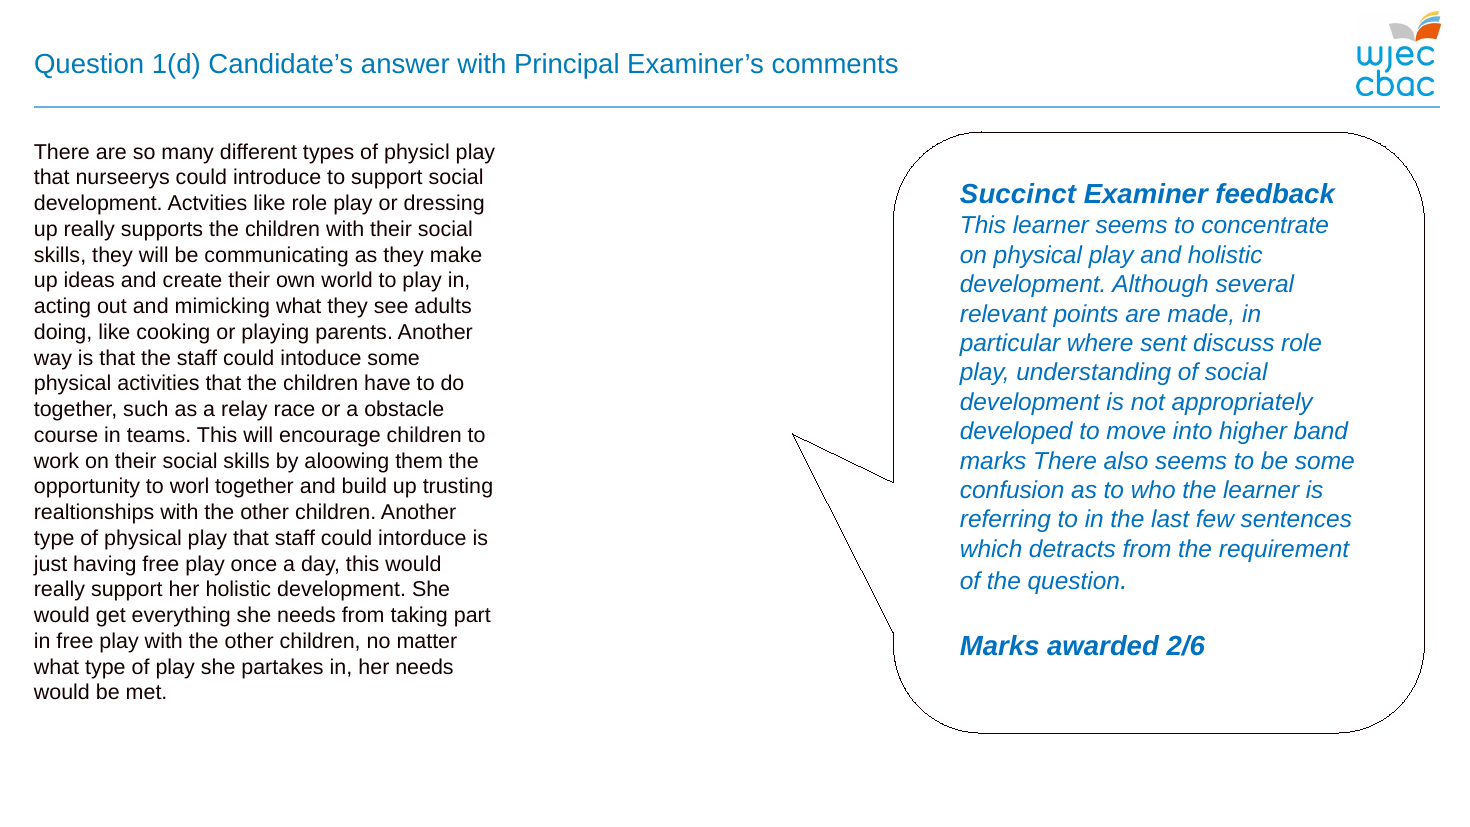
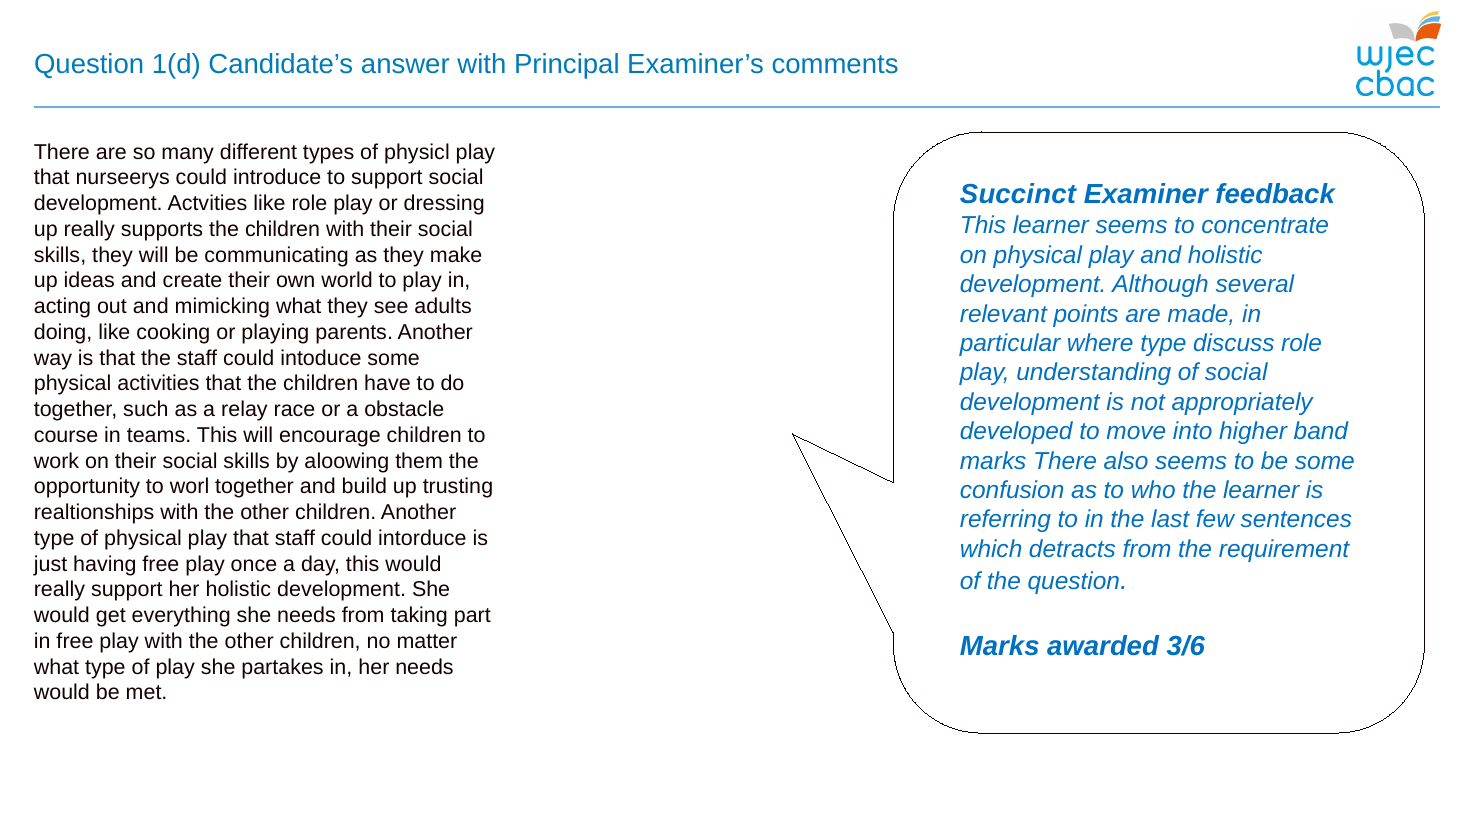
where sent: sent -> type (1163, 343)
2/6: 2/6 -> 3/6 (1186, 647)
